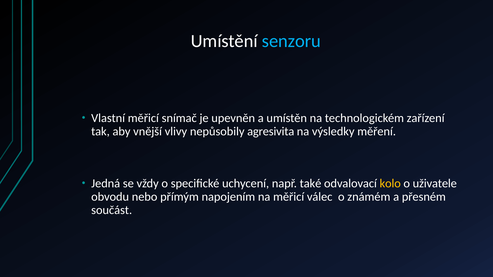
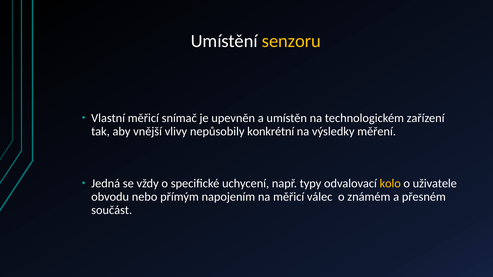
senzoru colour: light blue -> yellow (291, 41)
agresivita: agresivita -> konkrétní (271, 132)
také: také -> typy (310, 184)
